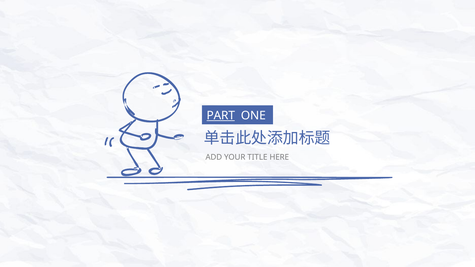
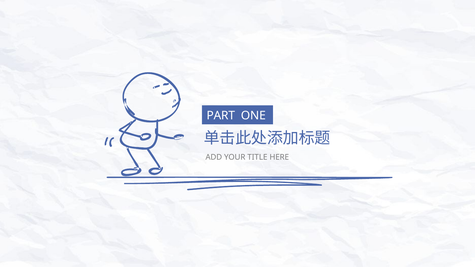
PART underline: present -> none (221, 116)
